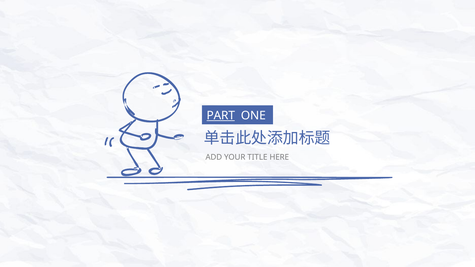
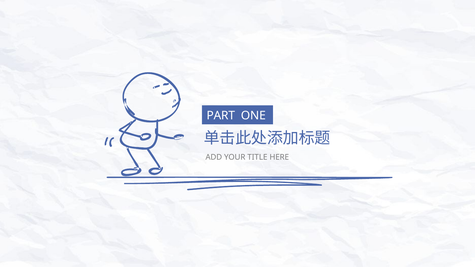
PART underline: present -> none (221, 116)
